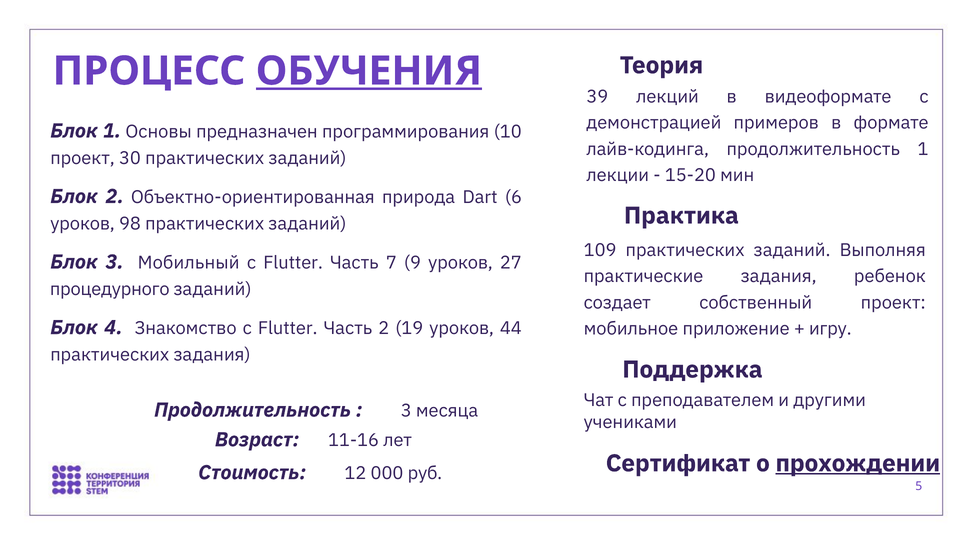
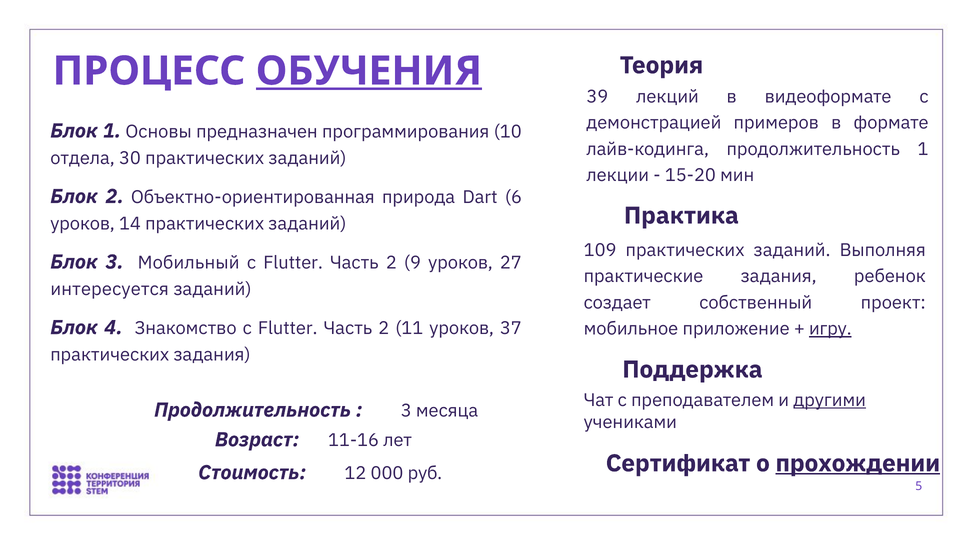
проект: проект -> отдела (83, 158)
98: 98 -> 14 (130, 224)
7: 7 -> 2 (391, 262)
процедурного: процедурного -> интересуется (110, 289)
19: 19 -> 11 (409, 328)
44: 44 -> 37 (511, 328)
игру underline: none -> present (830, 329)
другими underline: none -> present (830, 400)
